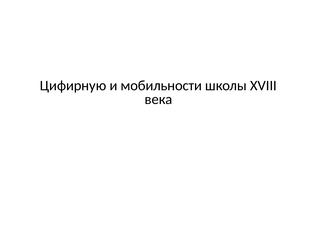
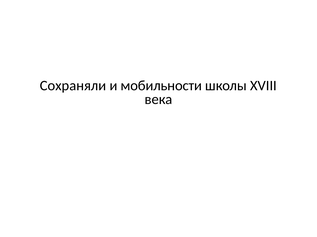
Цифирную: Цифирную -> Сохраняли (73, 86)
